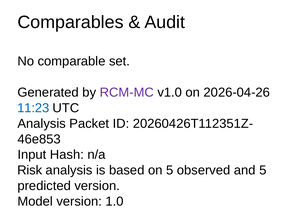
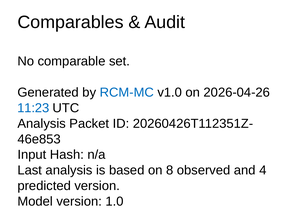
RCM-MC colour: purple -> blue (127, 92)
Risk: Risk -> Last (30, 170)
on 5: 5 -> 8 (170, 170)
and 5: 5 -> 4 (263, 170)
